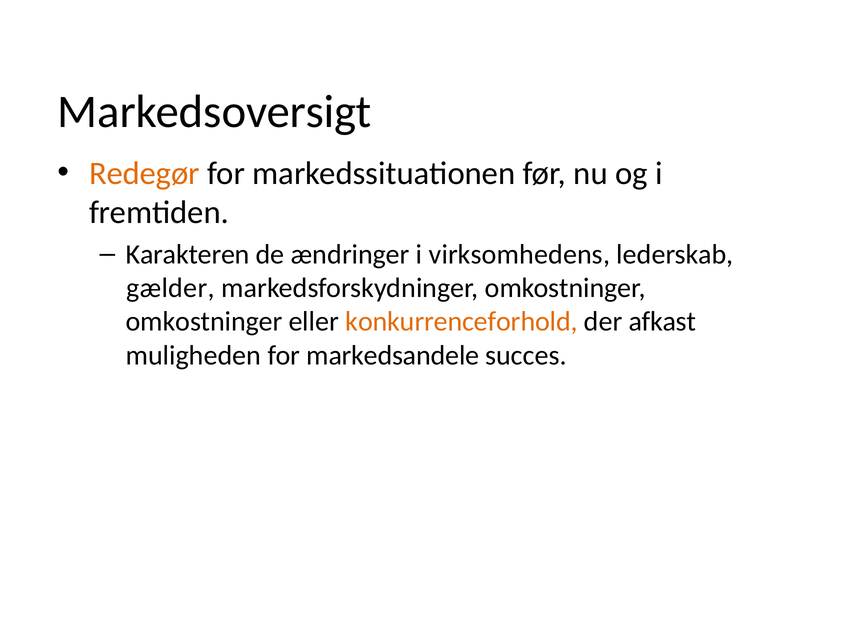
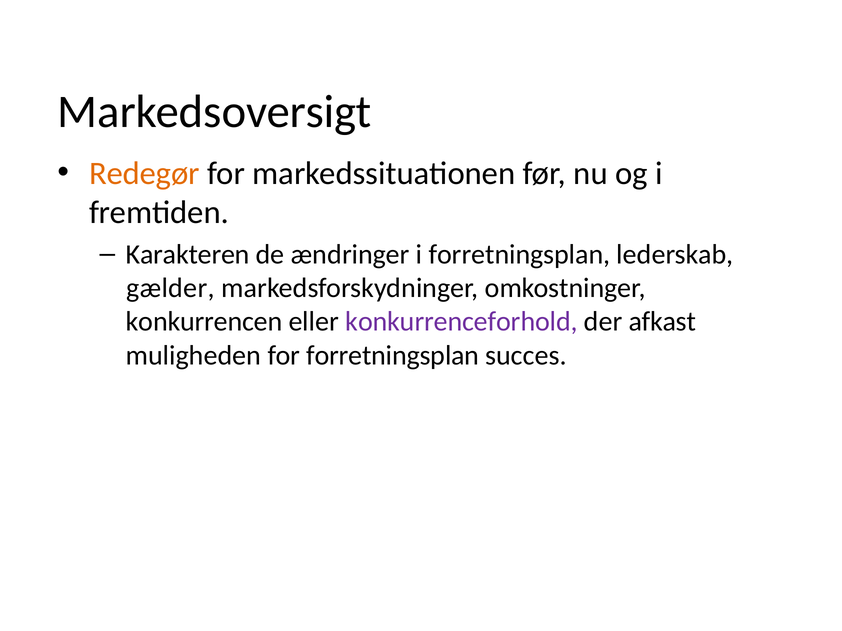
i virksomhedens: virksomhedens -> forretningsplan (519, 255)
omkostninger: omkostninger -> konkurrencen (204, 322)
konkurrenceforhold colour: orange -> purple (462, 322)
for markedsandele: markedsandele -> forretningsplan (393, 356)
